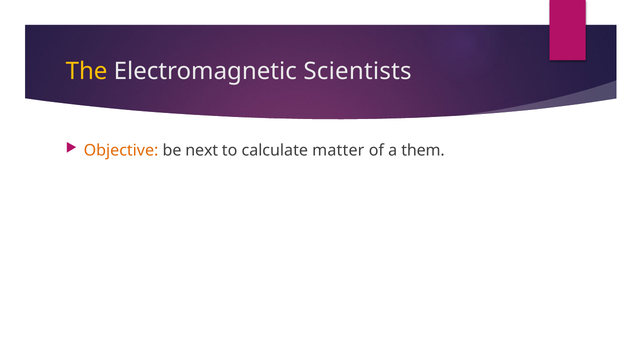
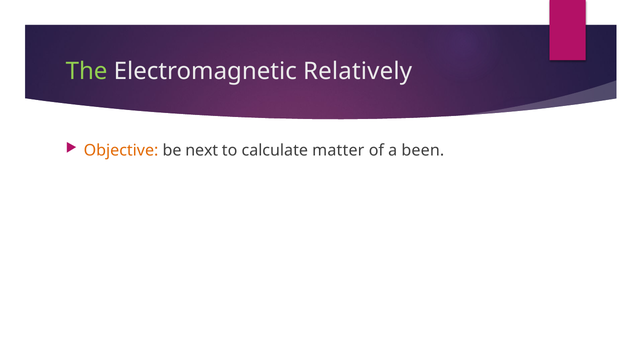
The colour: yellow -> light green (87, 72)
Scientists: Scientists -> Relatively (358, 72)
them: them -> been (423, 150)
